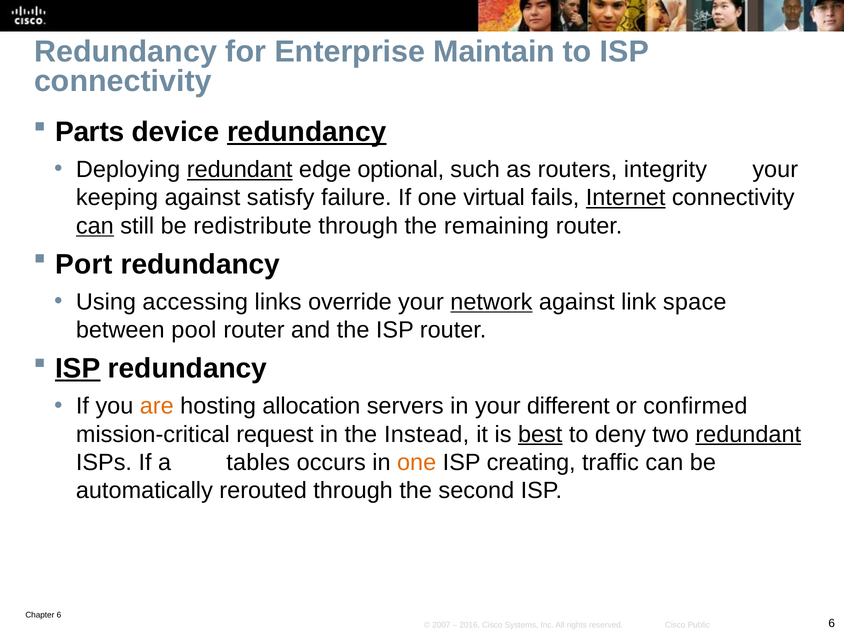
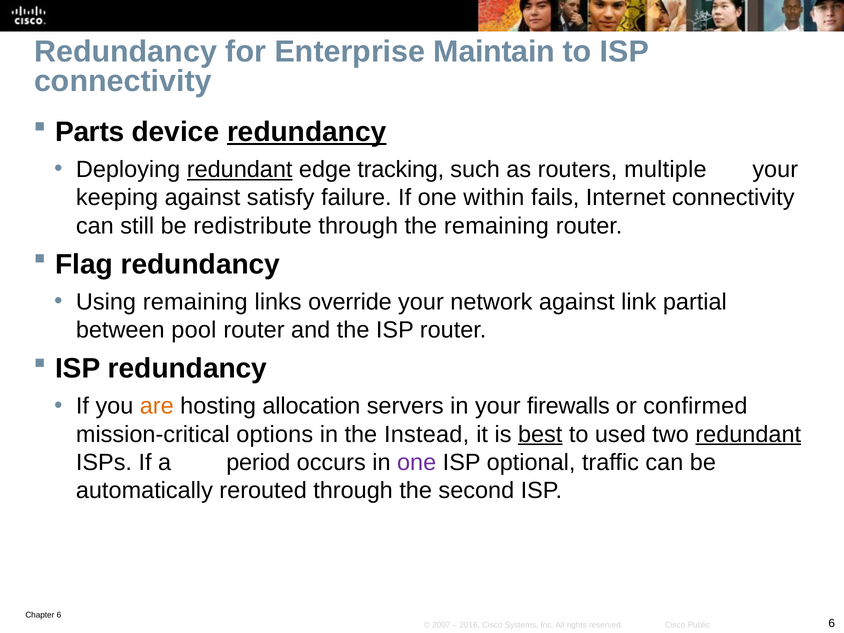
optional: optional -> tracking (401, 170)
integrity: integrity -> multiple (665, 170)
virtual: virtual -> within (494, 198)
Internet underline: present -> none (626, 198)
can underline: present -> none (95, 226)
Port: Port -> Flag (84, 264)
Using accessing: accessing -> remaining (195, 302)
network underline: present -> none (491, 302)
space: space -> partial (695, 302)
ISP underline: present -> none (78, 368)
different: different -> firewalls (568, 406)
request: request -> options (275, 434)
deny: deny -> used (620, 434)
tables: tables -> period (258, 463)
one colour: orange -> purple (417, 463)
creating: creating -> optional (531, 463)
